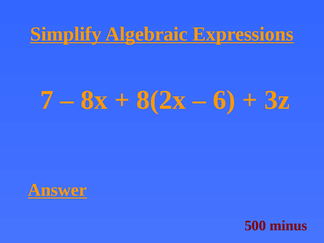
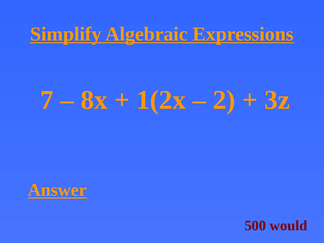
8(2x: 8(2x -> 1(2x (161, 100)
6: 6 -> 2 (224, 100)
minus: minus -> would (289, 226)
